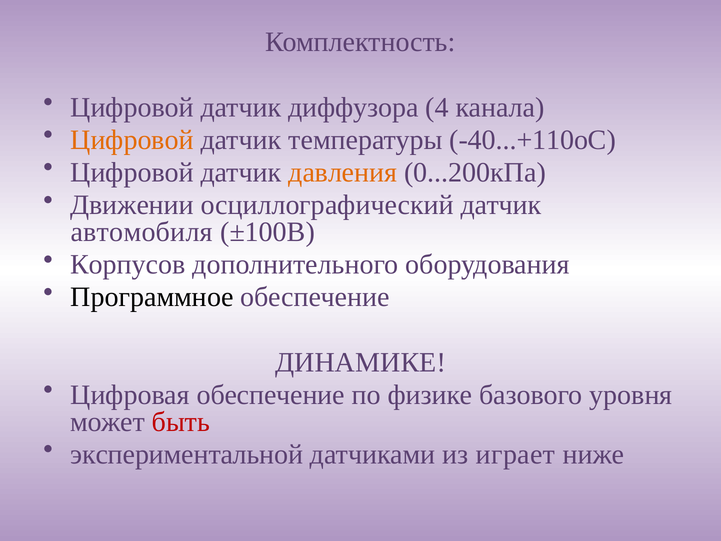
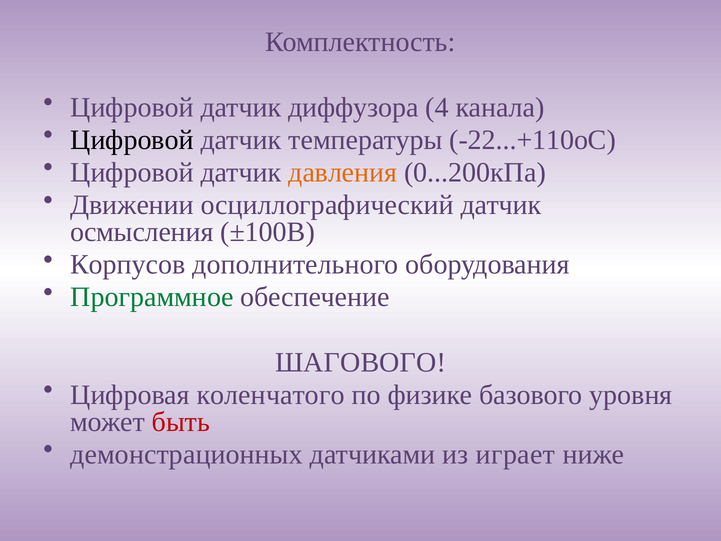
Цифровой colour: orange -> black (132, 140)
-40...+110оC: -40...+110оC -> -22...+110оC (533, 140)
автомобиля: автомобиля -> осмысления (142, 232)
Программное colour: black -> green (152, 297)
ДИНАМИКЕ: ДИНАМИКЕ -> ШАГОВОГО (360, 362)
Цифровая обеспечение: обеспечение -> коленчатого (271, 395)
экспериментальной: экспериментальной -> демонстрационных (187, 454)
